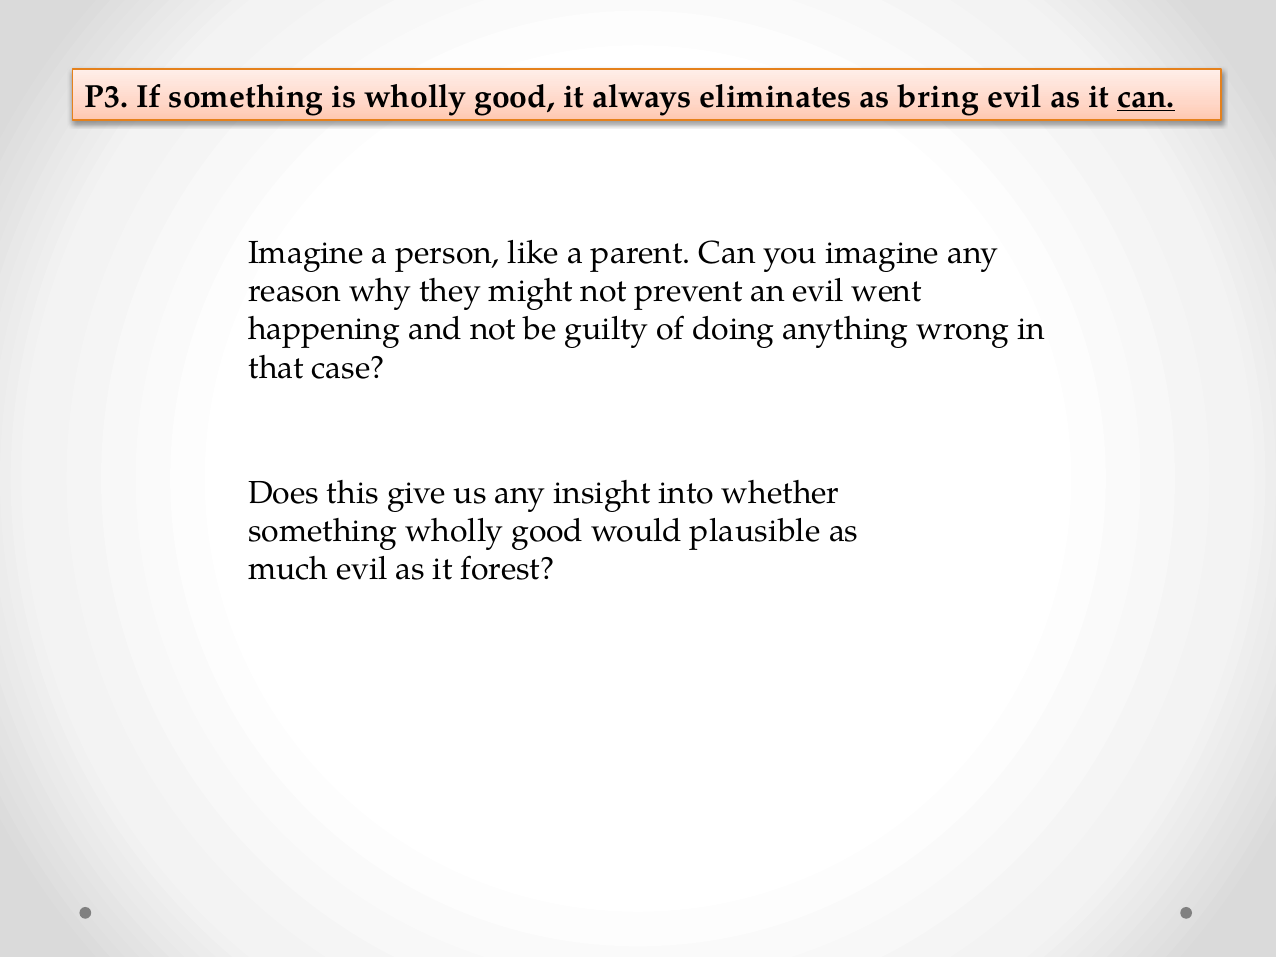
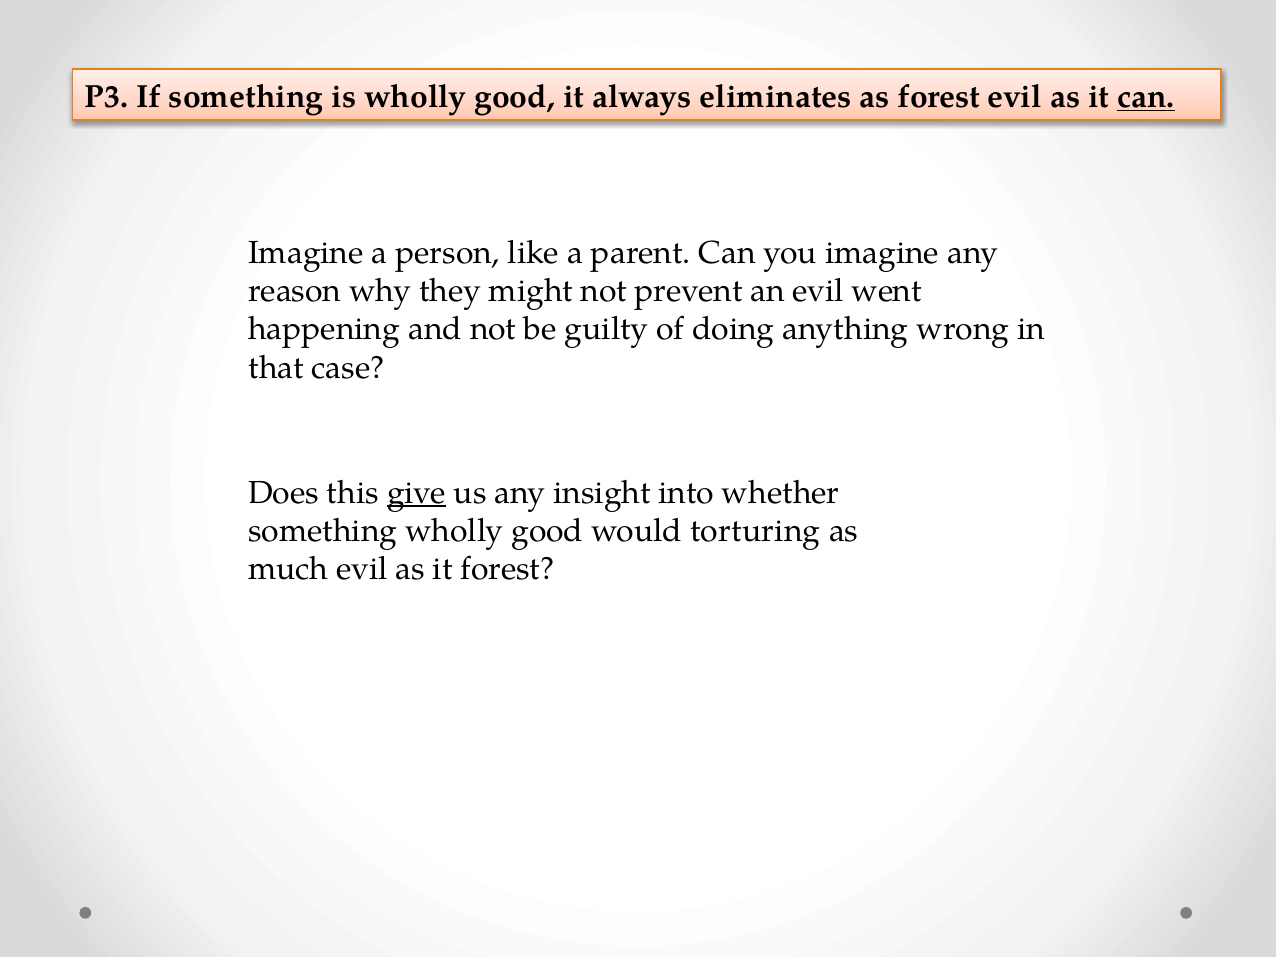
as bring: bring -> forest (939, 97)
give underline: none -> present (417, 493)
plausible: plausible -> torturing (755, 531)
